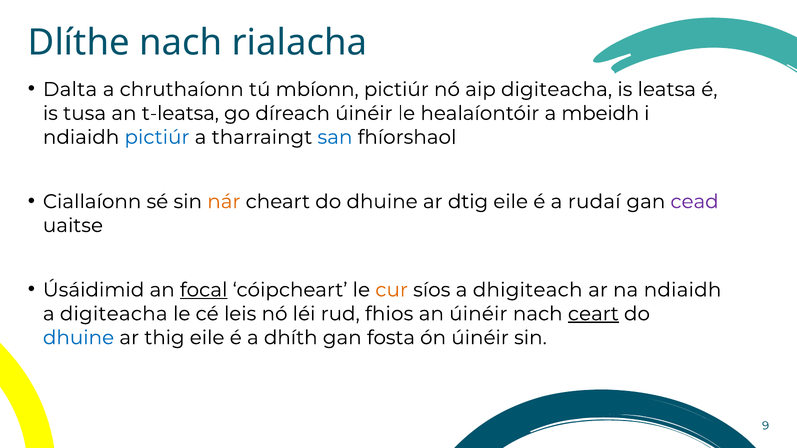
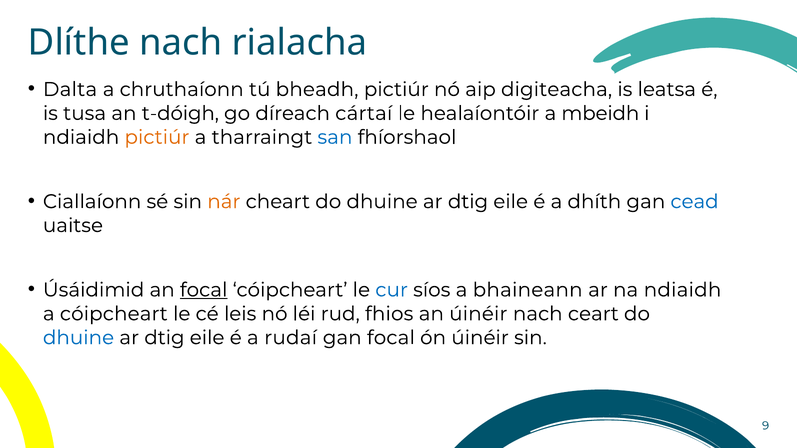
mbíonn: mbíonn -> bheadh (317, 89)
t-leatsa: t-leatsa -> t-dóigh (180, 113)
díreach úinéir: úinéir -> cártaí (364, 113)
pictiúr colour: blue -> orange (157, 137)
rudaí: rudaí -> dhíth (594, 202)
cead colour: purple -> blue (695, 202)
cur colour: orange -> blue (392, 290)
dhigiteach: dhigiteach -> bhaineann (528, 290)
a digiteacha: digiteacha -> cóipcheart (114, 314)
ceart underline: present -> none (593, 314)
thig: thig -> dtig (164, 338)
dhíth: dhíth -> rudaí (291, 338)
gan fosta: fosta -> focal (391, 338)
